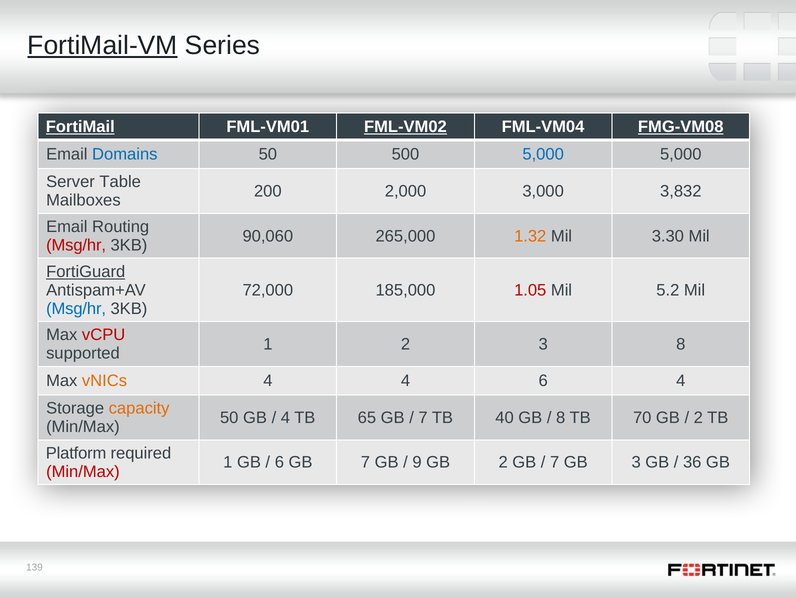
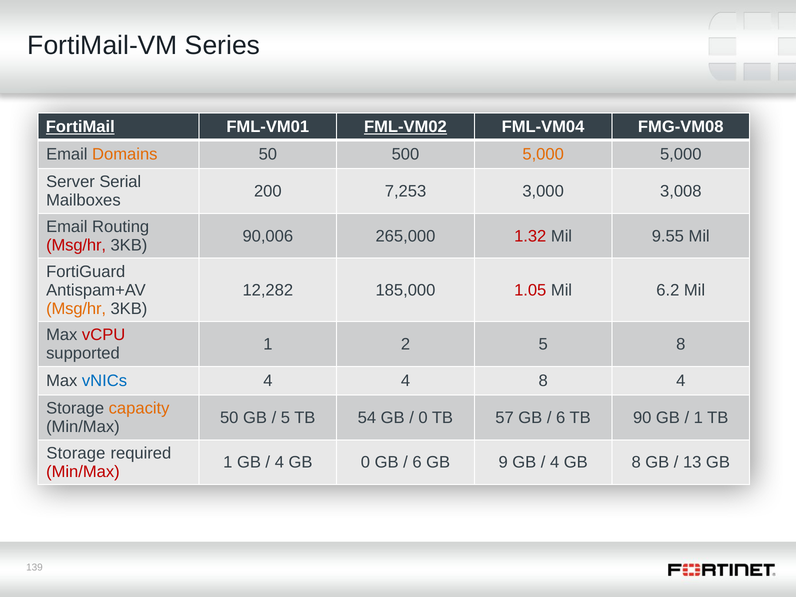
FortiMail-VM underline: present -> none (103, 46)
FMG-VM08 underline: present -> none (681, 127)
Domains colour: blue -> orange (125, 154)
5,000 colour: blue -> orange (543, 154)
Table: Table -> Serial (120, 182)
2,000: 2,000 -> 7,253 (406, 191)
3,832: 3,832 -> 3,008 (681, 191)
90,060: 90,060 -> 90,006 (268, 236)
1.32 colour: orange -> red (530, 236)
3.30: 3.30 -> 9.55 (668, 236)
FortiGuard underline: present -> none (86, 272)
72,000: 72,000 -> 12,282 (268, 290)
5.2: 5.2 -> 6.2 (668, 290)
Msg/hr colour: blue -> orange (76, 309)
2 3: 3 -> 5 (543, 344)
vNICs colour: orange -> blue (105, 381)
4 6: 6 -> 8 (543, 381)
4: 4 -> 5 (285, 418)
65: 65 -> 54 (367, 418)
7: 7 -> 0 (423, 418)
40: 40 -> 57 (505, 418)
8: 8 -> 6 (561, 418)
70: 70 -> 90 (642, 418)
2: 2 -> 1 (698, 418)
Platform: Platform -> Storage (76, 453)
6: 6 -> 4 (279, 463)
GB 7: 7 -> 0 (365, 463)
9: 9 -> 6 (417, 463)
GB 2: 2 -> 9 (503, 463)
7: 7 -> 4 (555, 463)
GB 3: 3 -> 8 (636, 463)
36: 36 -> 13 (692, 463)
